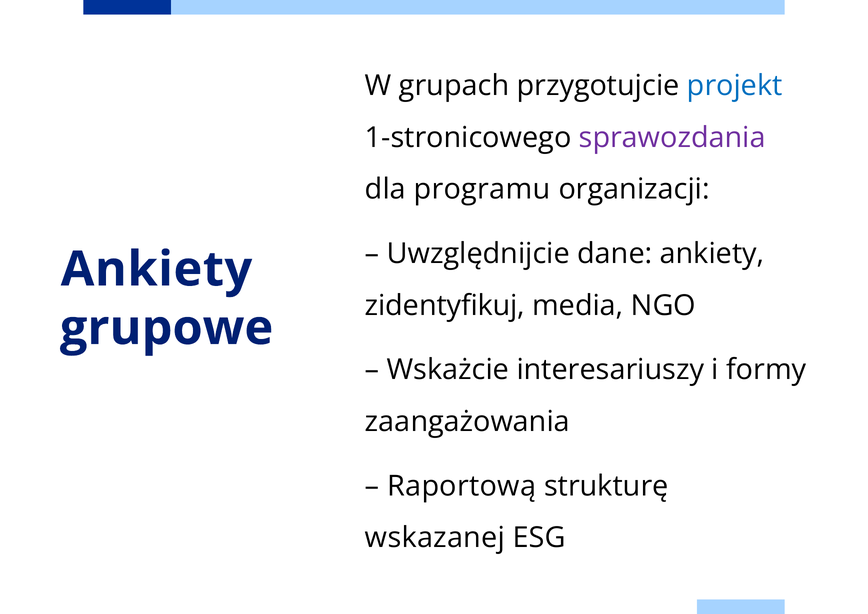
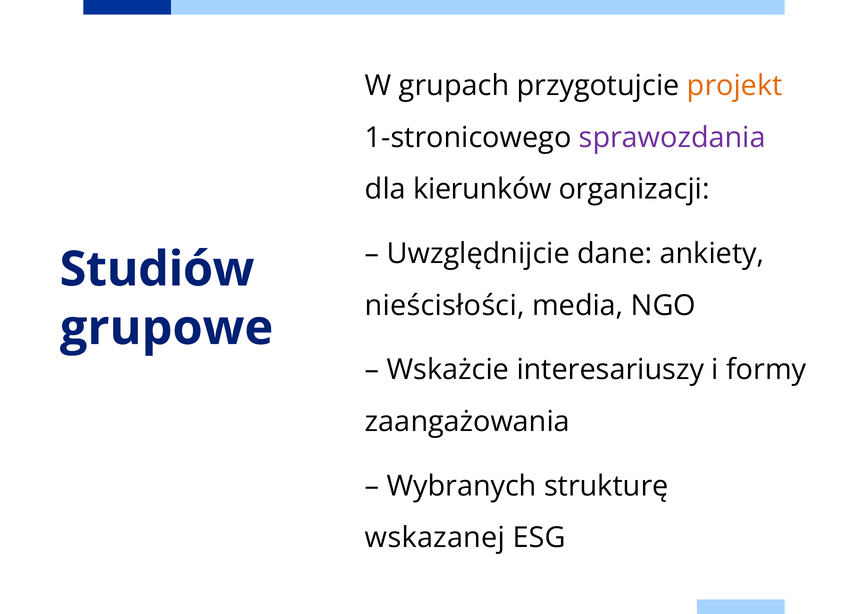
projekt colour: blue -> orange (735, 86)
programu: programu -> kierunków (482, 189)
Ankiety: Ankiety -> Studiów (157, 269)
zidentyfikuj: zidentyfikuj -> nieścisłości (445, 305)
Raportową: Raportową -> Wybranych (462, 486)
